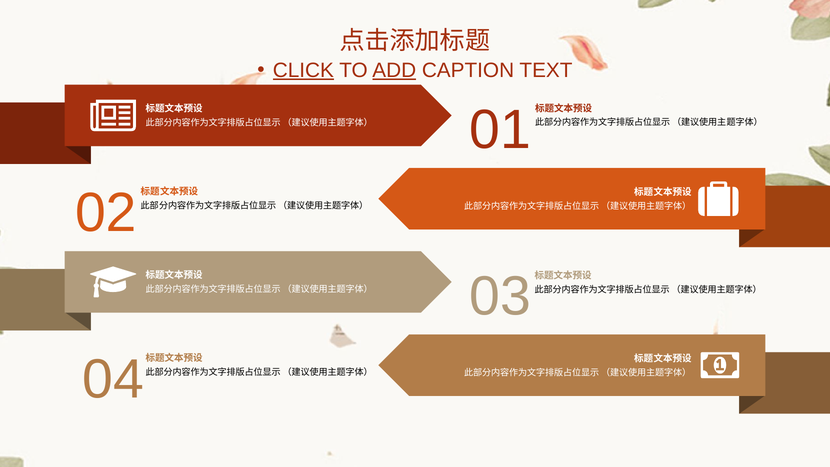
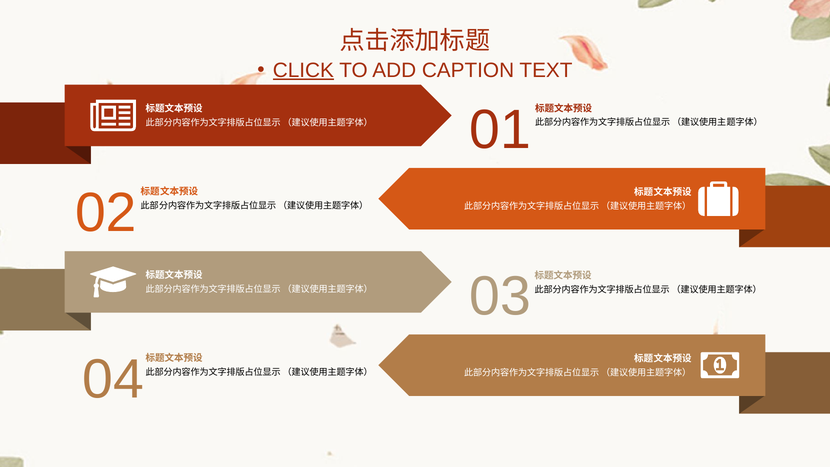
ADD underline: present -> none (394, 70)
